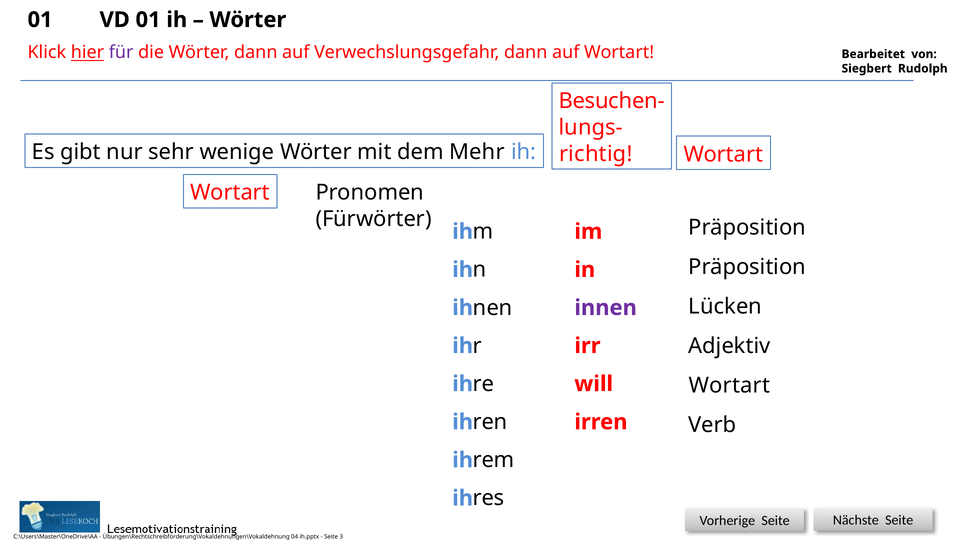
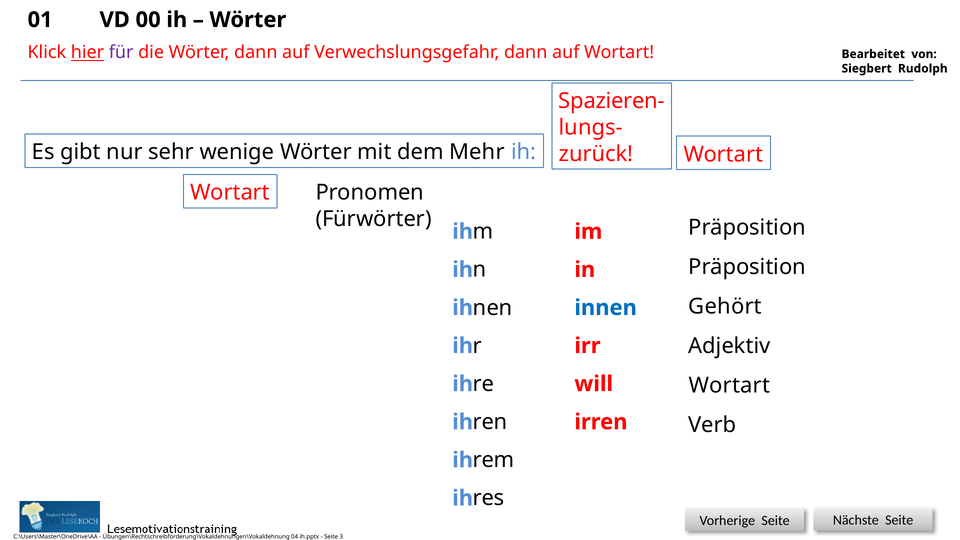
VD 01: 01 -> 00 (148, 20)
Besuchen-: Besuchen- -> Spazieren- (612, 101)
richtig: richtig -> zurück (596, 154)
Lücken: Lücken -> Gehört (725, 306)
innen colour: purple -> blue (606, 308)
